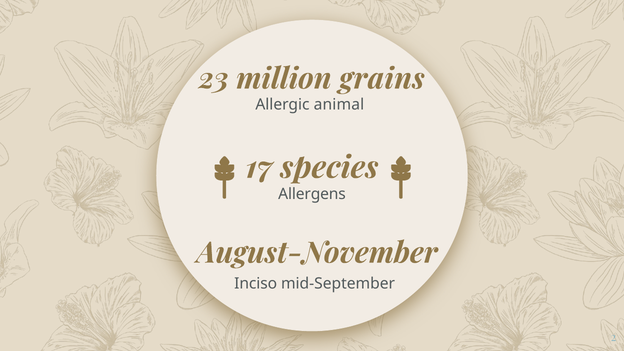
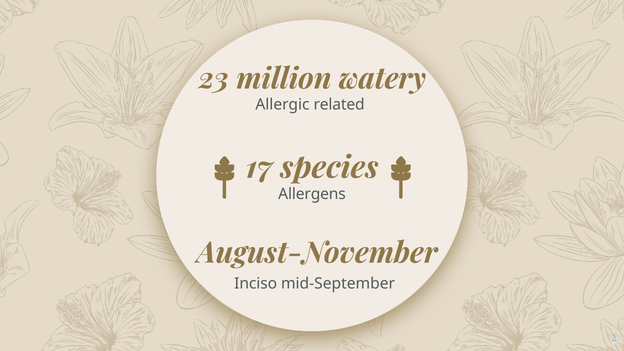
grains: grains -> watery (382, 79)
animal: animal -> related (339, 104)
